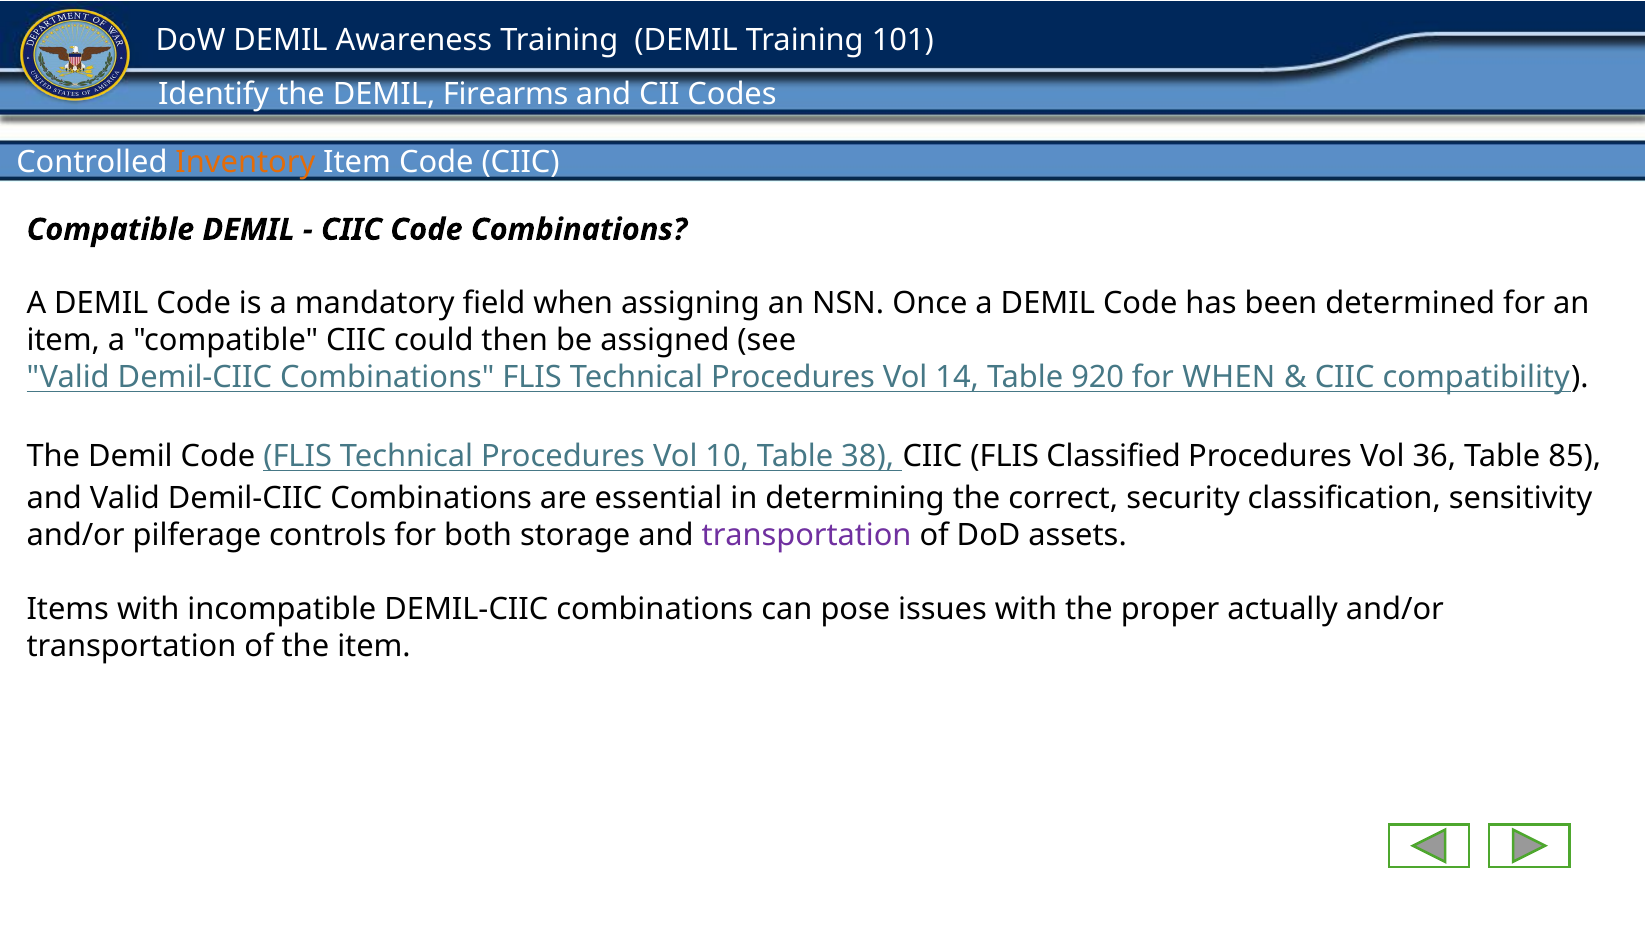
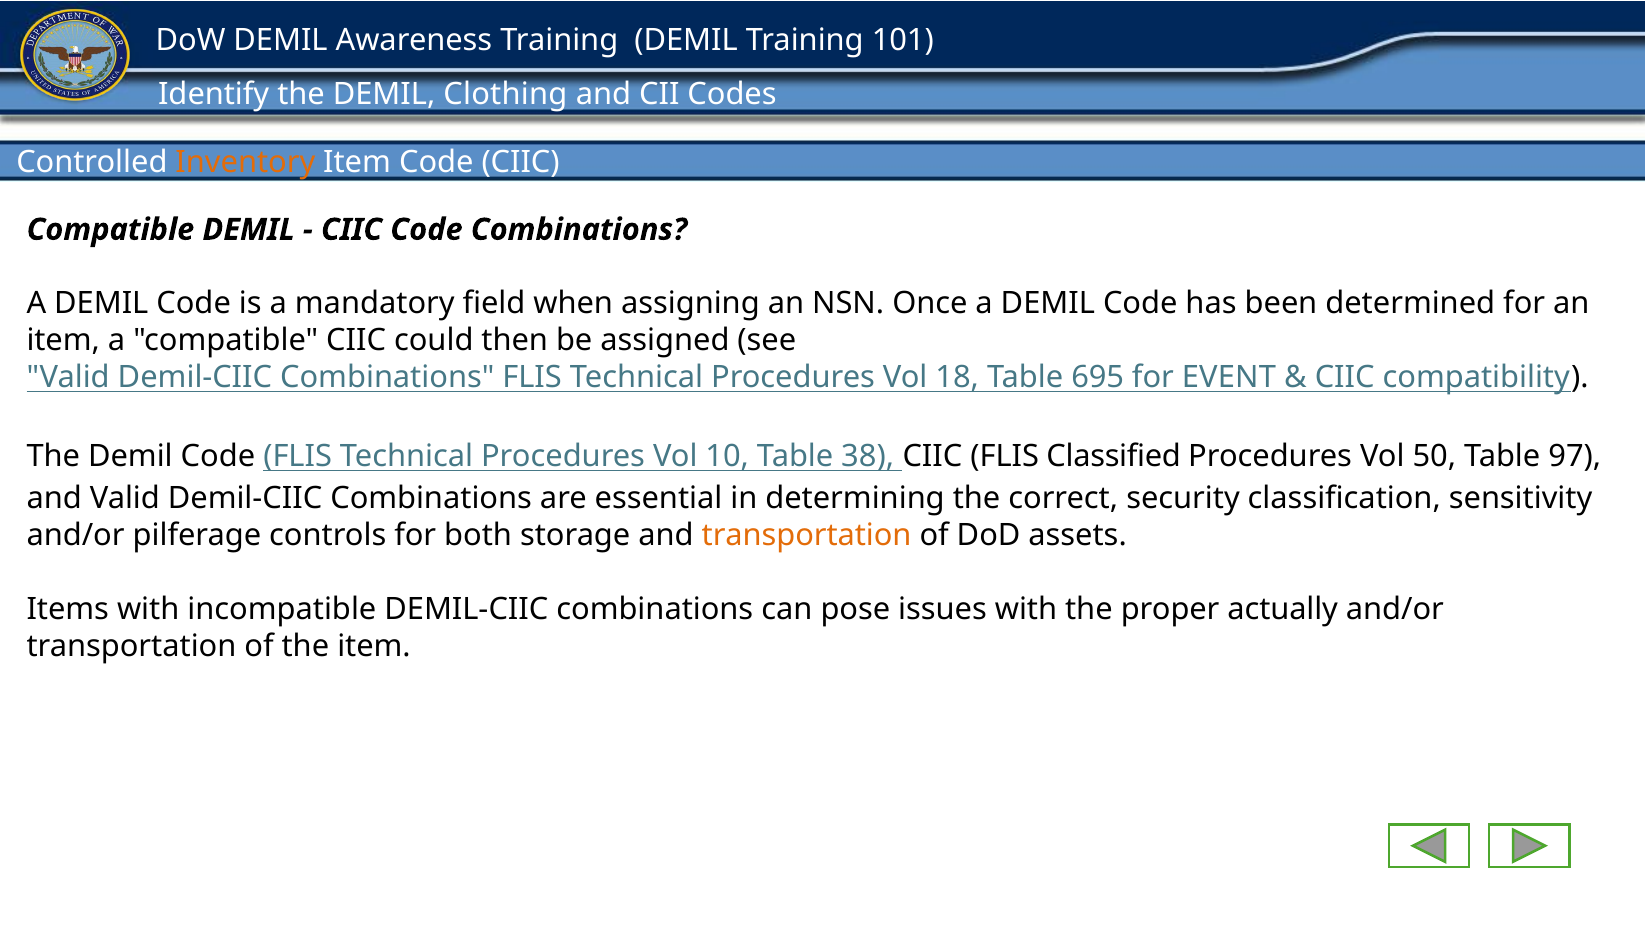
Firearms: Firearms -> Clothing (505, 94)
14: 14 -> 18 (957, 378)
920: 920 -> 695 (1098, 378)
for WHEN: WHEN -> EVENT (1229, 378)
36: 36 -> 50 (1434, 457)
85: 85 -> 97 (1575, 457)
transportation colour: purple -> orange (807, 536)
